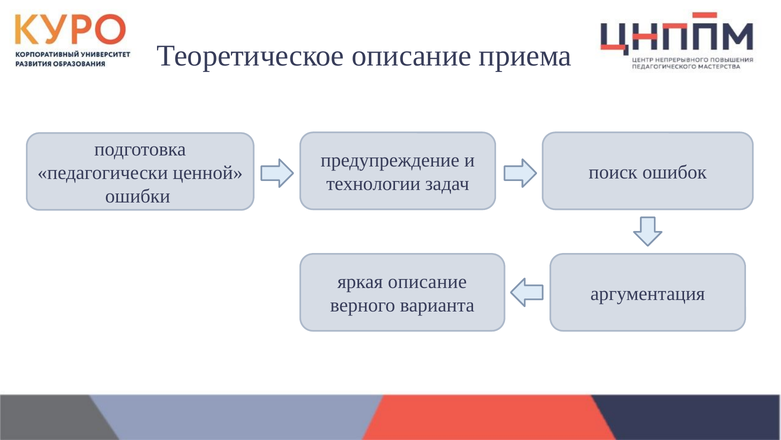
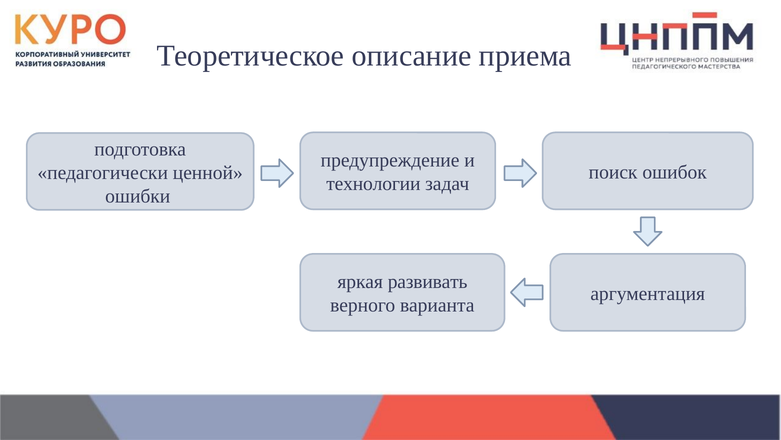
яркая описание: описание -> развивать (428, 282)
